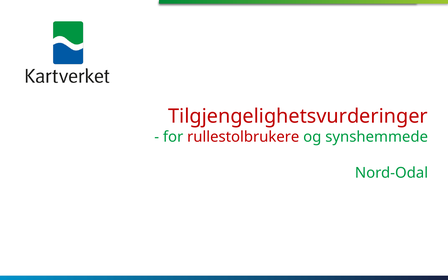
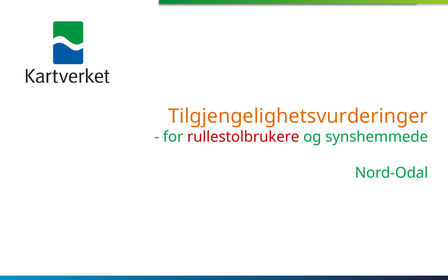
Tilgjengelighetsvurderinger colour: red -> orange (298, 116)
